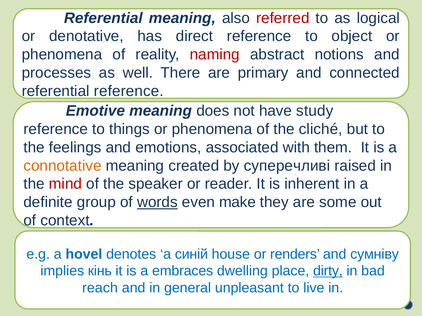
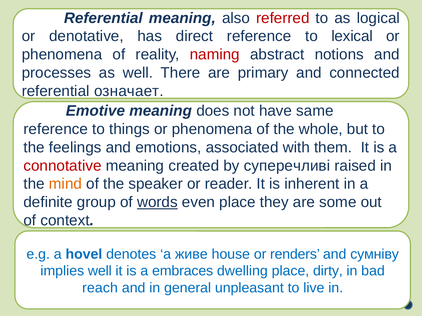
object: object -> lexical (352, 36)
referential reference: reference -> означает (129, 91)
study: study -> same (315, 111)
cliché: cliché -> whole (321, 129)
connotative colour: orange -> red (63, 166)
mind colour: red -> orange (65, 184)
even make: make -> place (237, 203)
синій: синій -> живе (191, 255)
implies кінь: кінь -> well (100, 271)
dirty underline: present -> none (328, 271)
